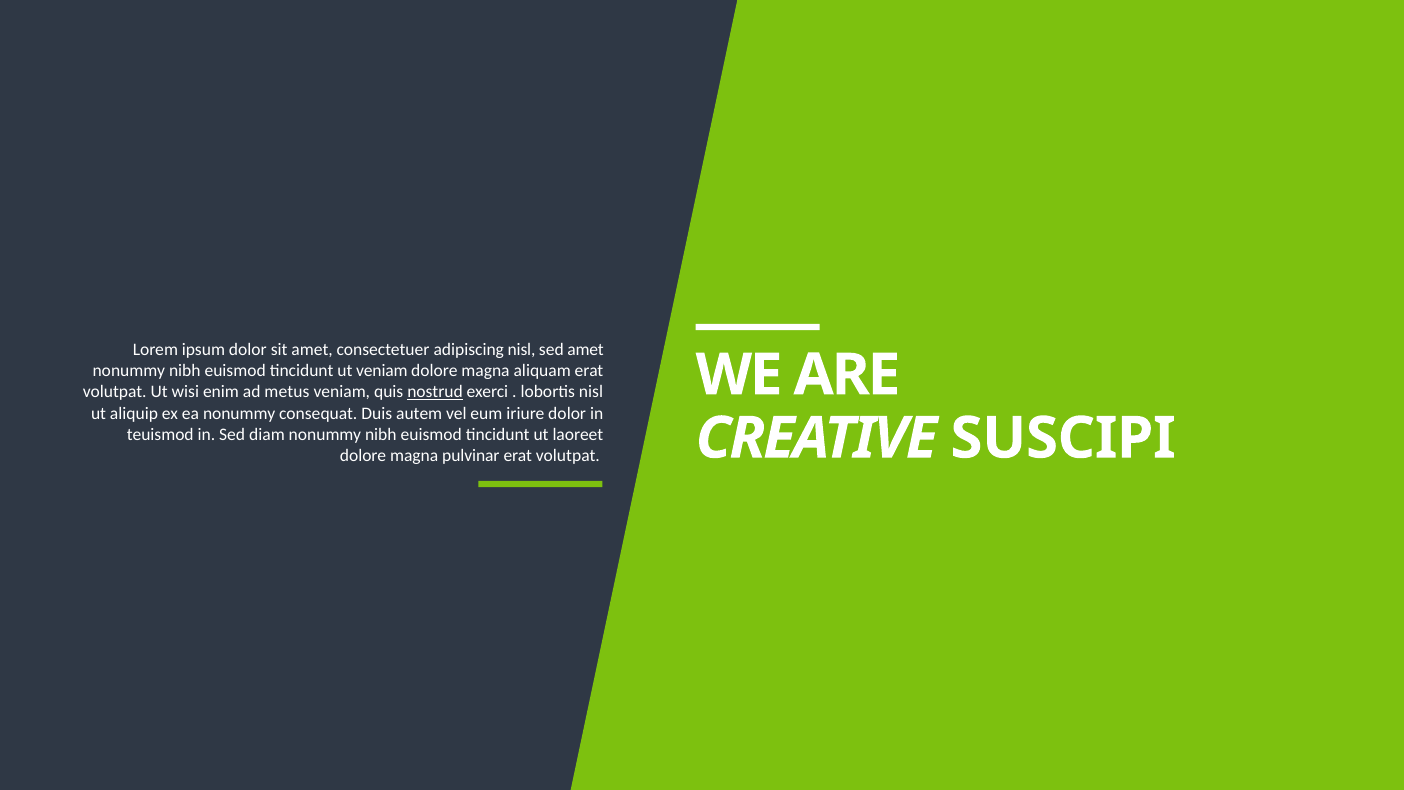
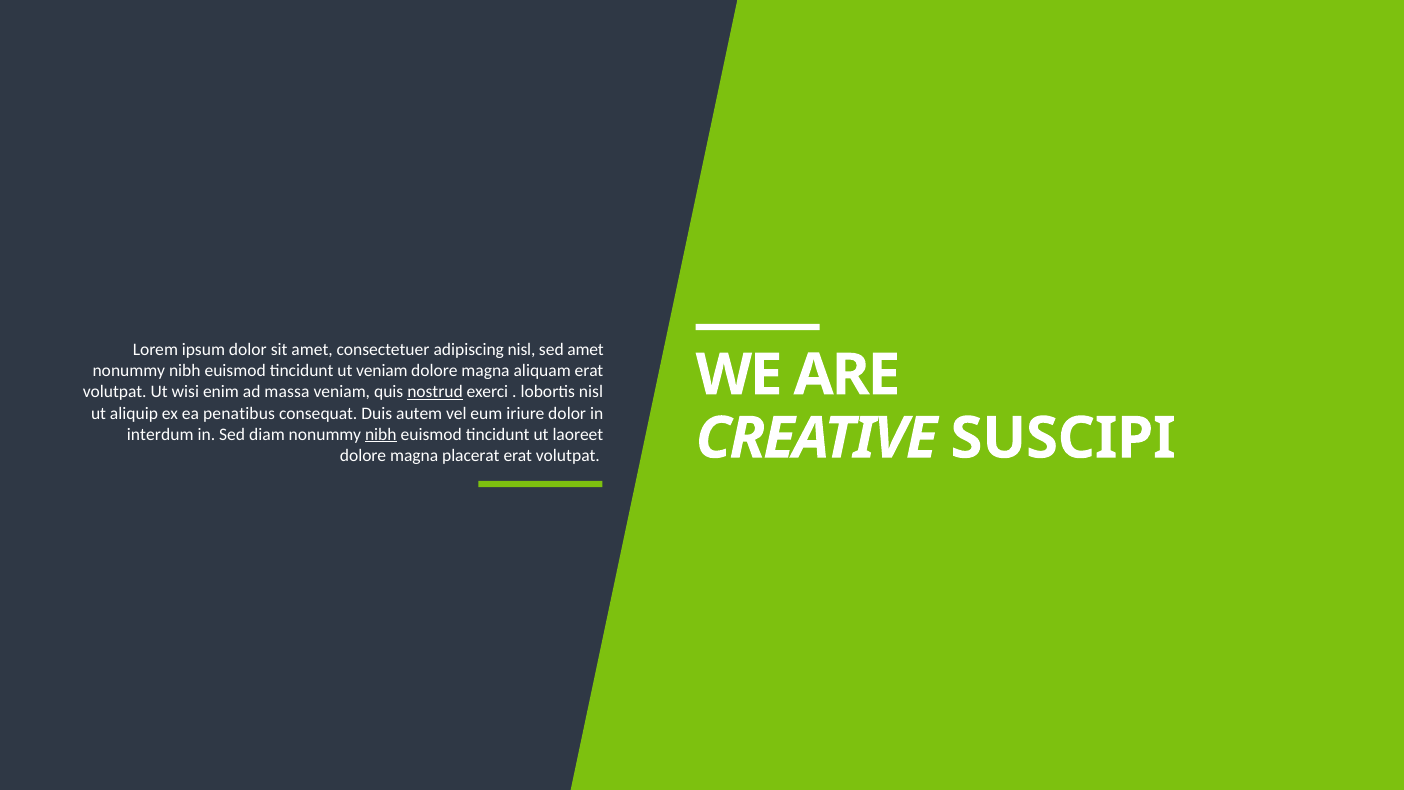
metus: metus -> massa (287, 392)
ea nonummy: nonummy -> penatibus (239, 413)
teuismod: teuismod -> interdum (160, 434)
nibh underline: none -> present (381, 434)
pulvinar: pulvinar -> placerat (471, 455)
